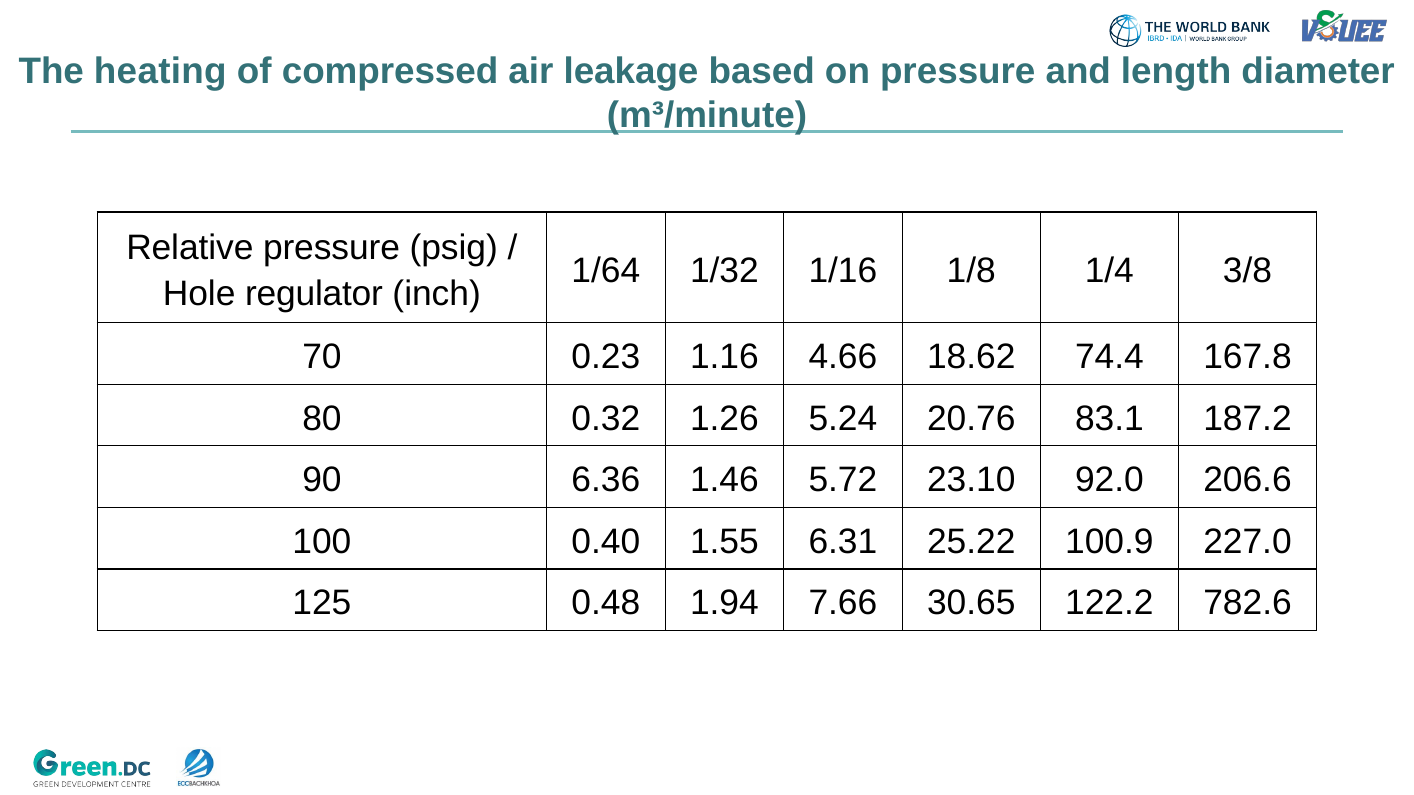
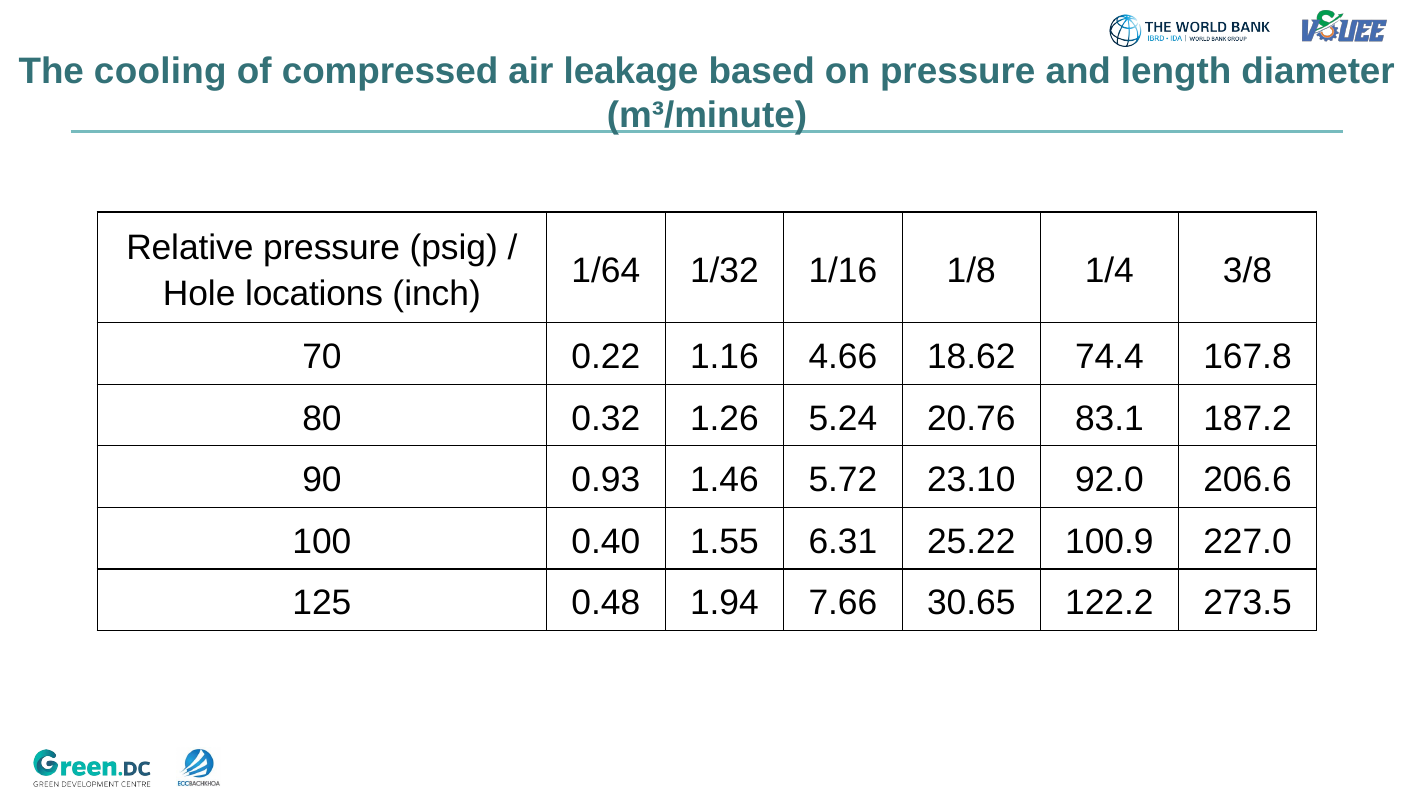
heating: heating -> cooling (160, 72)
regulator: regulator -> locations (314, 294)
0.23: 0.23 -> 0.22 (606, 357)
6.36: 6.36 -> 0.93 (606, 480)
782.6: 782.6 -> 273.5 (1248, 604)
